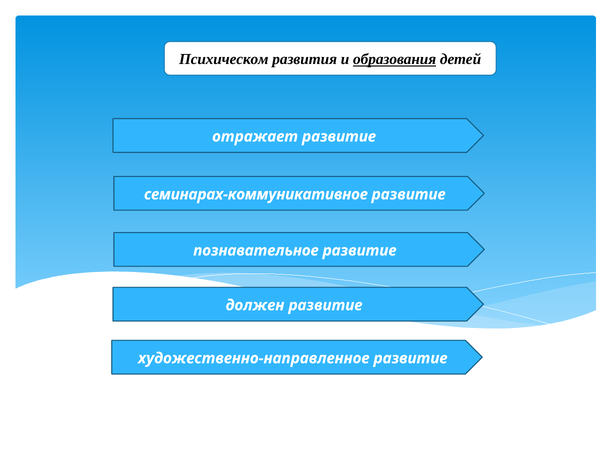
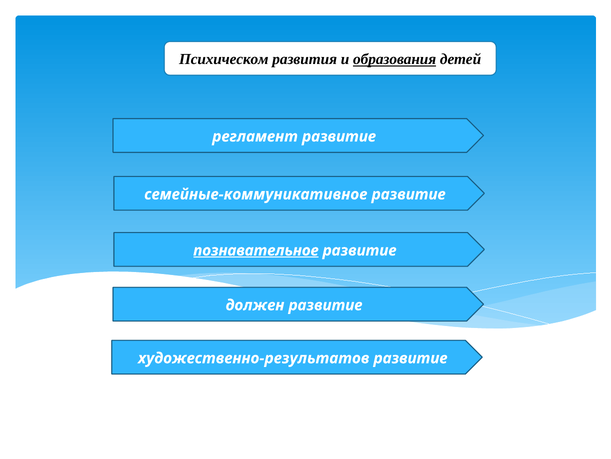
отражает: отражает -> регламент (255, 136)
семинарах-коммуникативное: семинарах-коммуникативное -> семейные-коммуникативное (256, 194)
познавательное underline: none -> present (256, 250)
художественно-направленное: художественно-направленное -> художественно-результатов (254, 358)
